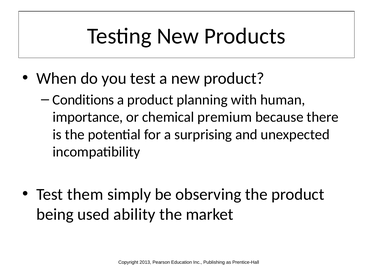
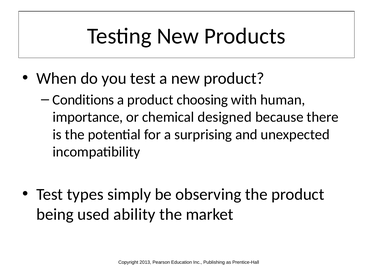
planning: planning -> choosing (202, 100)
premium: premium -> designed (225, 117)
them: them -> types (85, 194)
